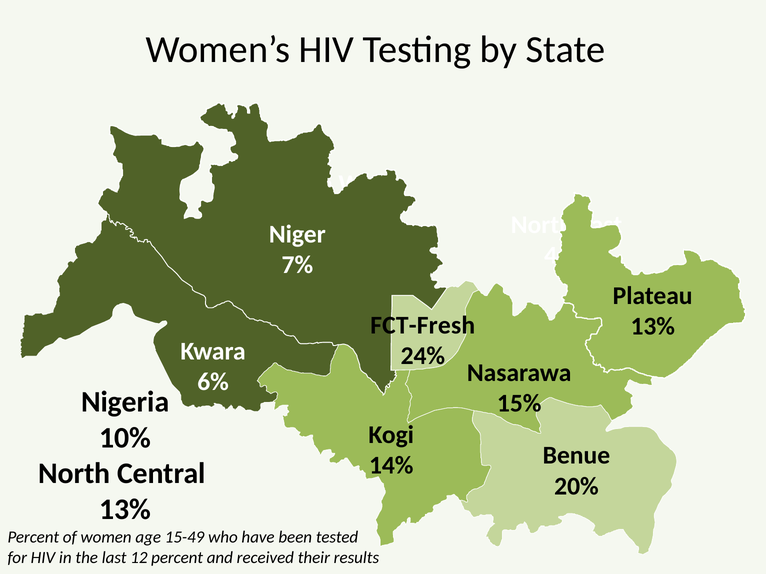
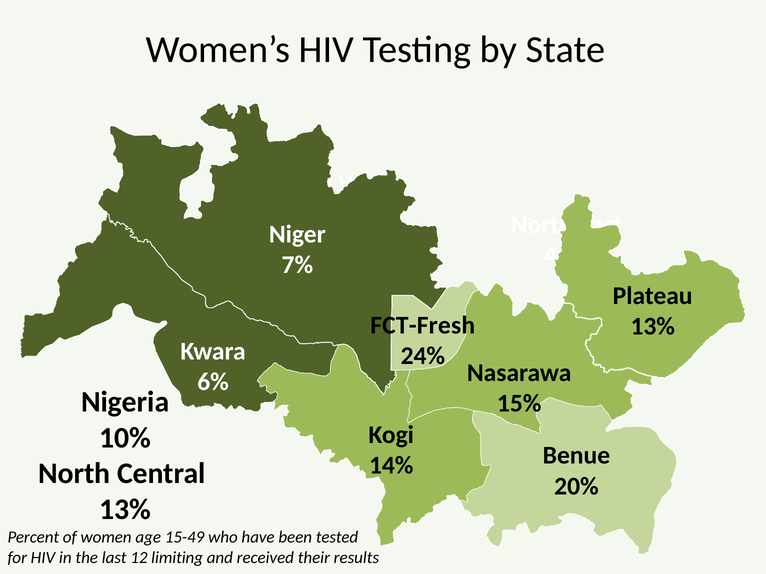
12 percent: percent -> limiting (177, 558)
